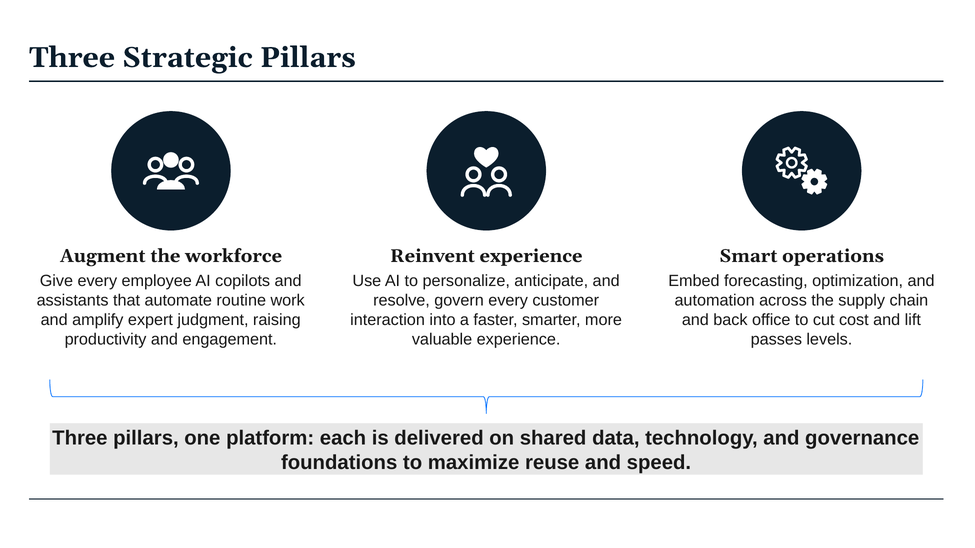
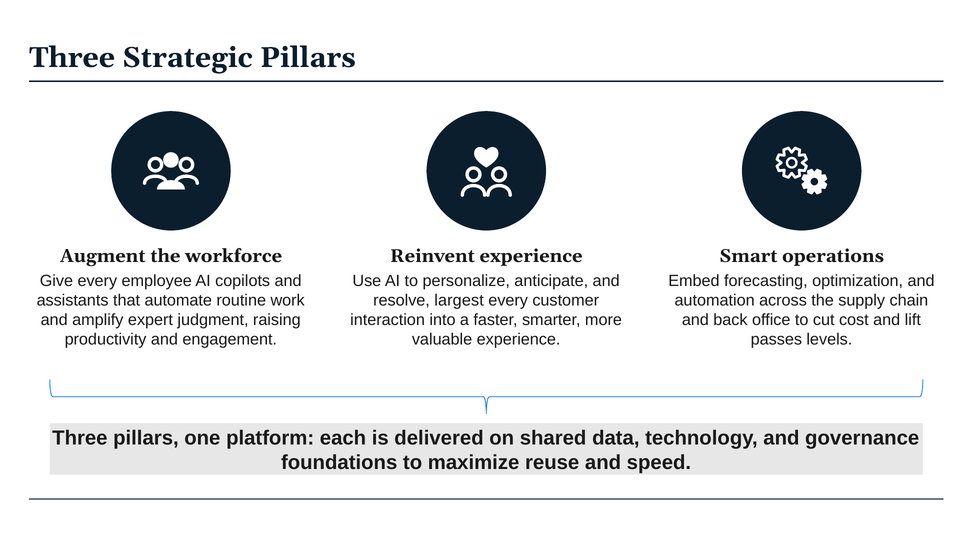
govern: govern -> largest (459, 301)
